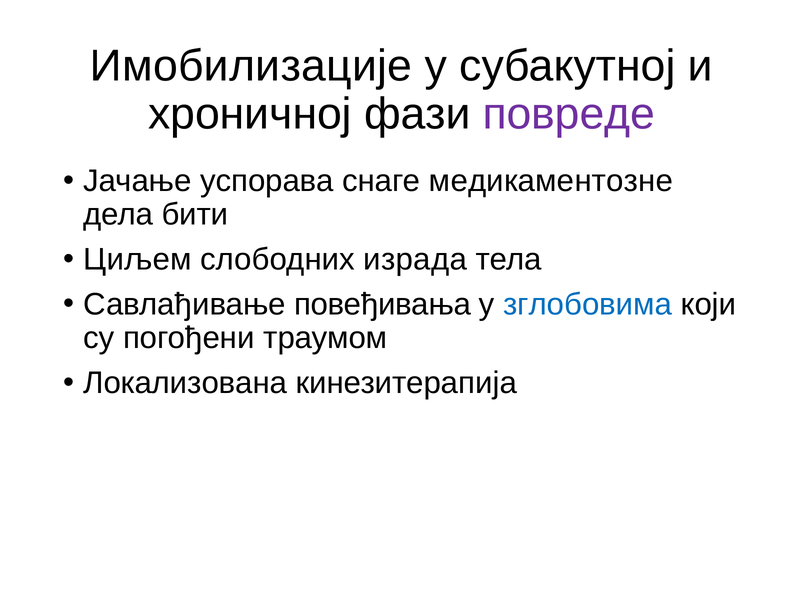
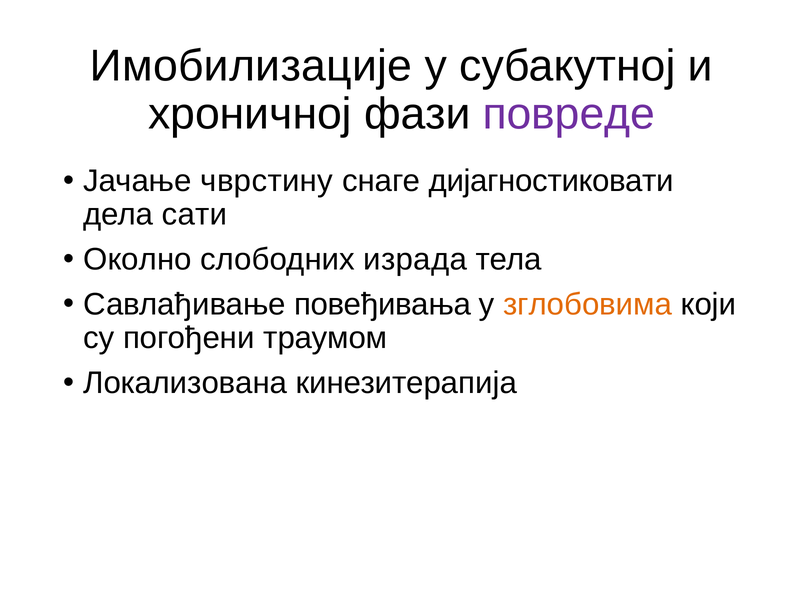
успорава: успорава -> чврстину (267, 181)
медикаментозне: медикаментозне -> дијагностиковати (551, 181)
бити: бити -> сати (195, 215)
Циљем: Циљем -> Околно (137, 260)
зглобовима colour: blue -> orange (588, 305)
